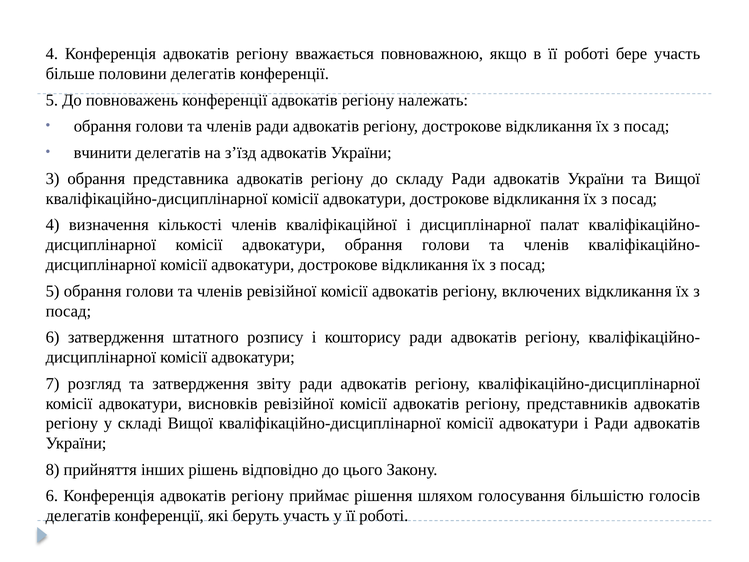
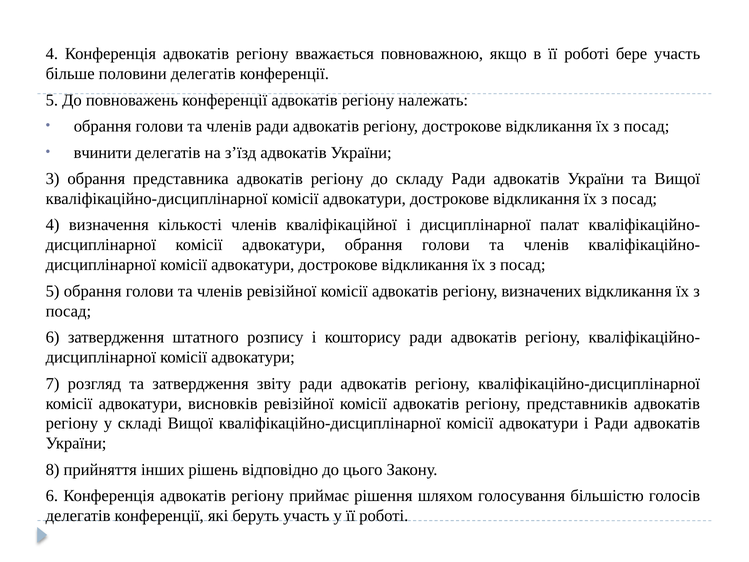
включених: включених -> визначених (541, 291)
